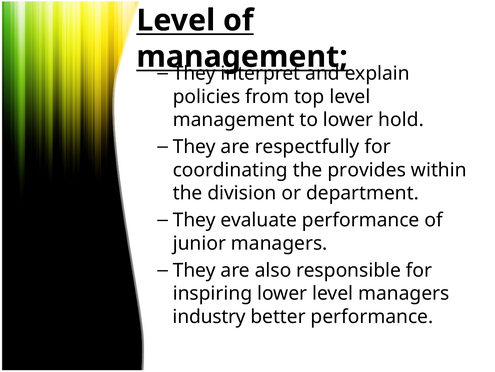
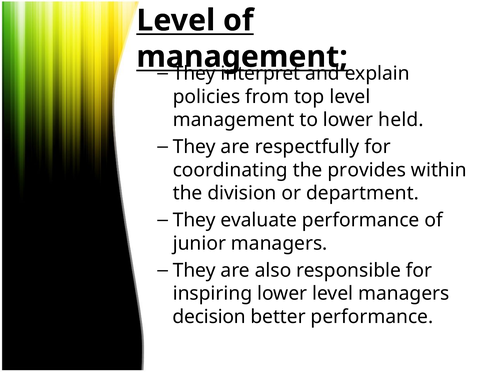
hold: hold -> held (401, 120)
industry: industry -> decision (209, 316)
